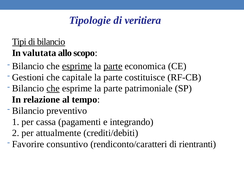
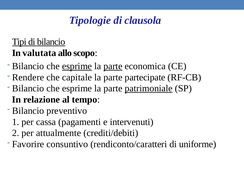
veritiera: veritiera -> clausola (143, 20)
Gestioni: Gestioni -> Rendere (28, 77)
costituisce: costituisce -> partecipate (145, 77)
che underline: present -> none (53, 88)
patrimoniale underline: none -> present (149, 88)
integrando: integrando -> intervenuti (132, 122)
rientranti: rientranti -> uniforme (198, 144)
